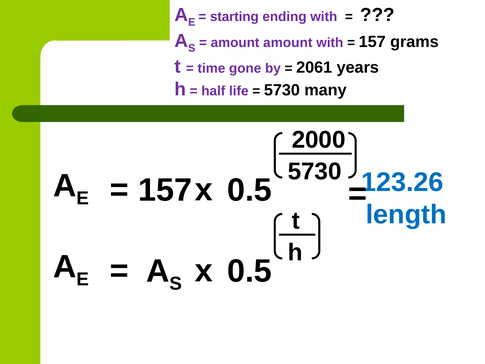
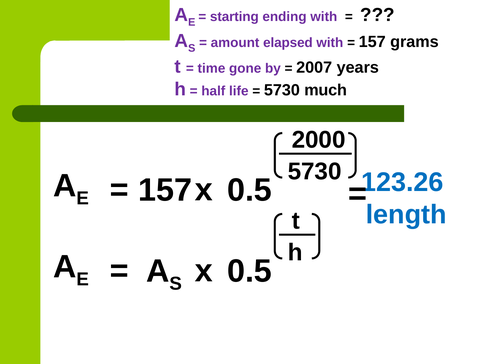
amount amount: amount -> elapsed (288, 43)
2061: 2061 -> 2007 (314, 67)
many: many -> much (326, 90)
